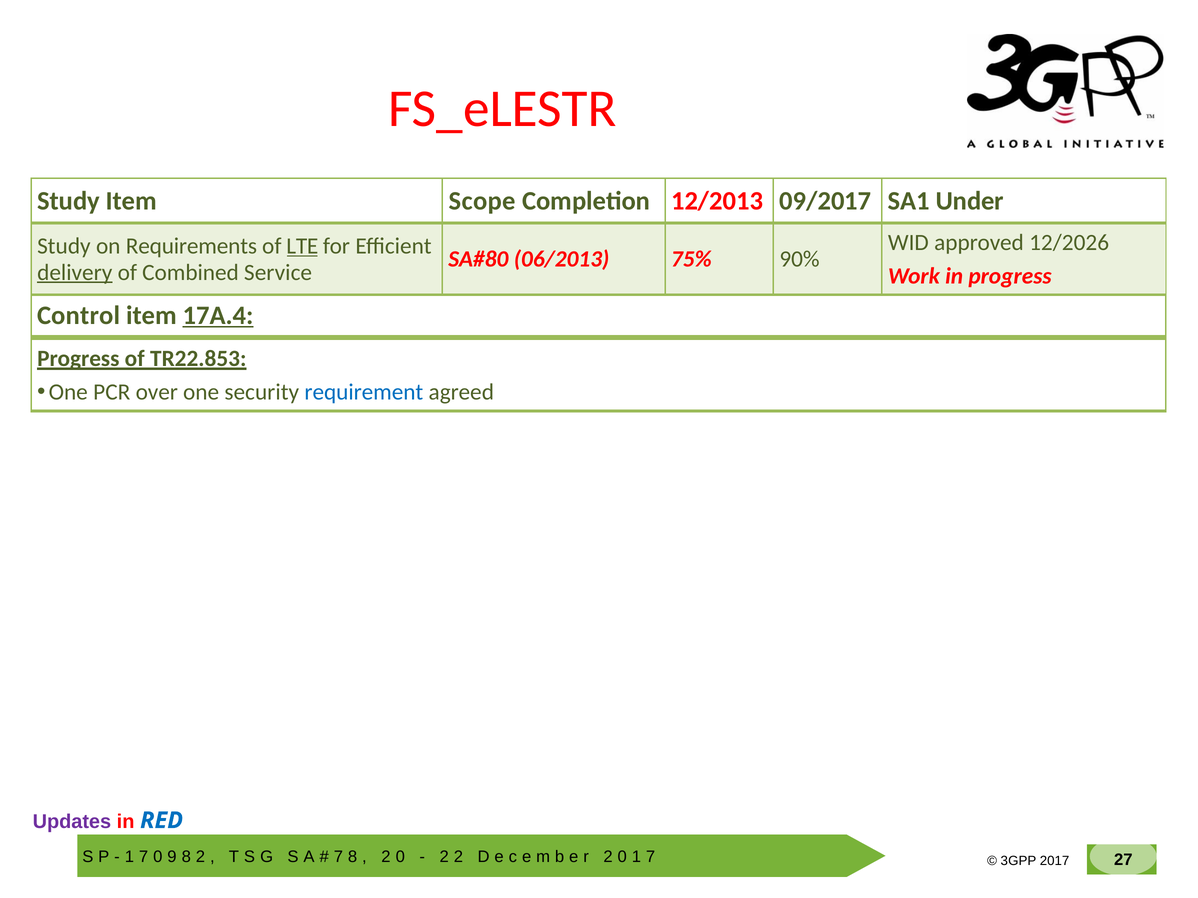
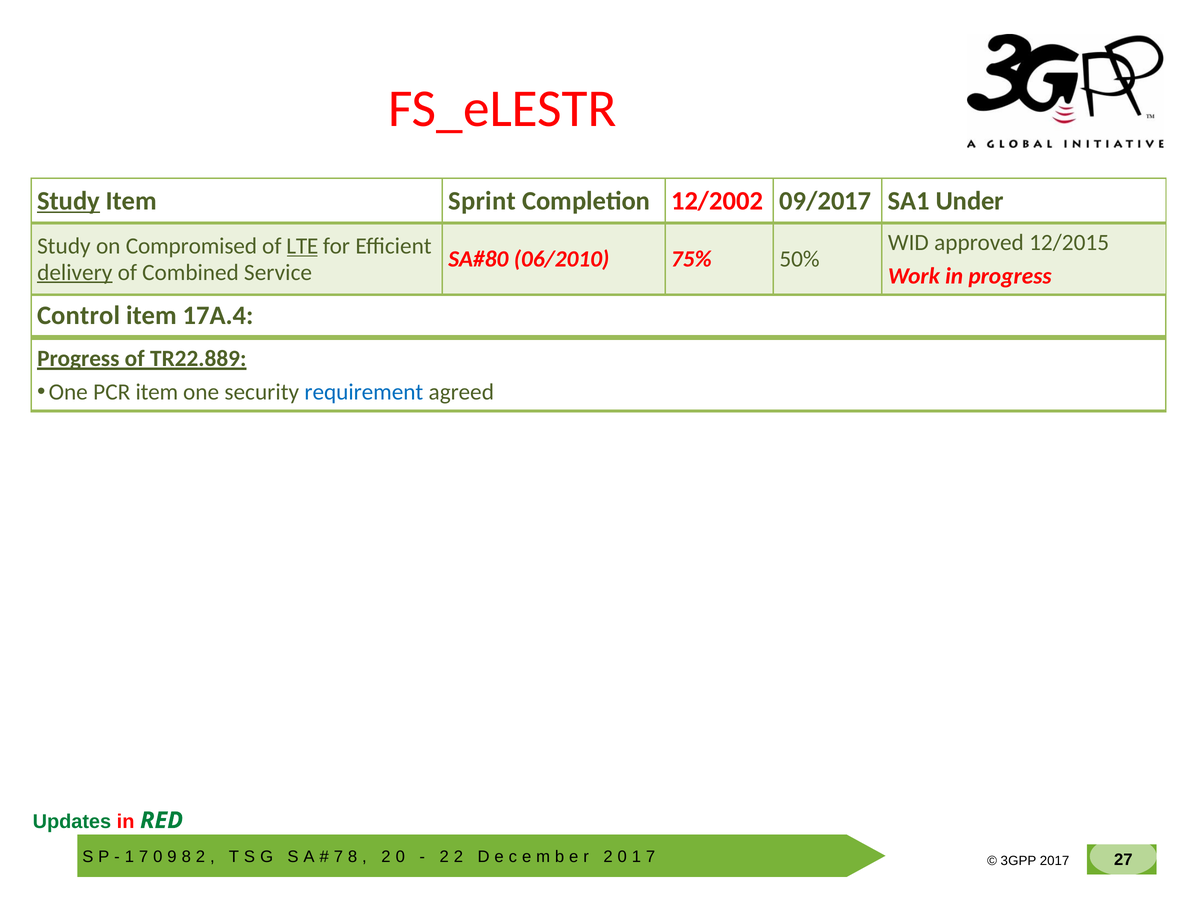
Study underline: none -> present (68, 201)
Scope: Scope -> Sprint (482, 201)
12/2013: 12/2013 -> 12/2002 (717, 201)
12/2026: 12/2026 -> 12/2015 (1069, 243)
Requirements: Requirements -> Compromised (191, 246)
06/2013: 06/2013 -> 06/2010 (562, 259)
90%: 90% -> 50% (800, 259)
17A.4 underline: present -> none (218, 316)
TR22.853: TR22.853 -> TR22.889 (198, 359)
PCR over: over -> item (157, 392)
Updates colour: purple -> green (72, 822)
RED colour: blue -> green (162, 821)
